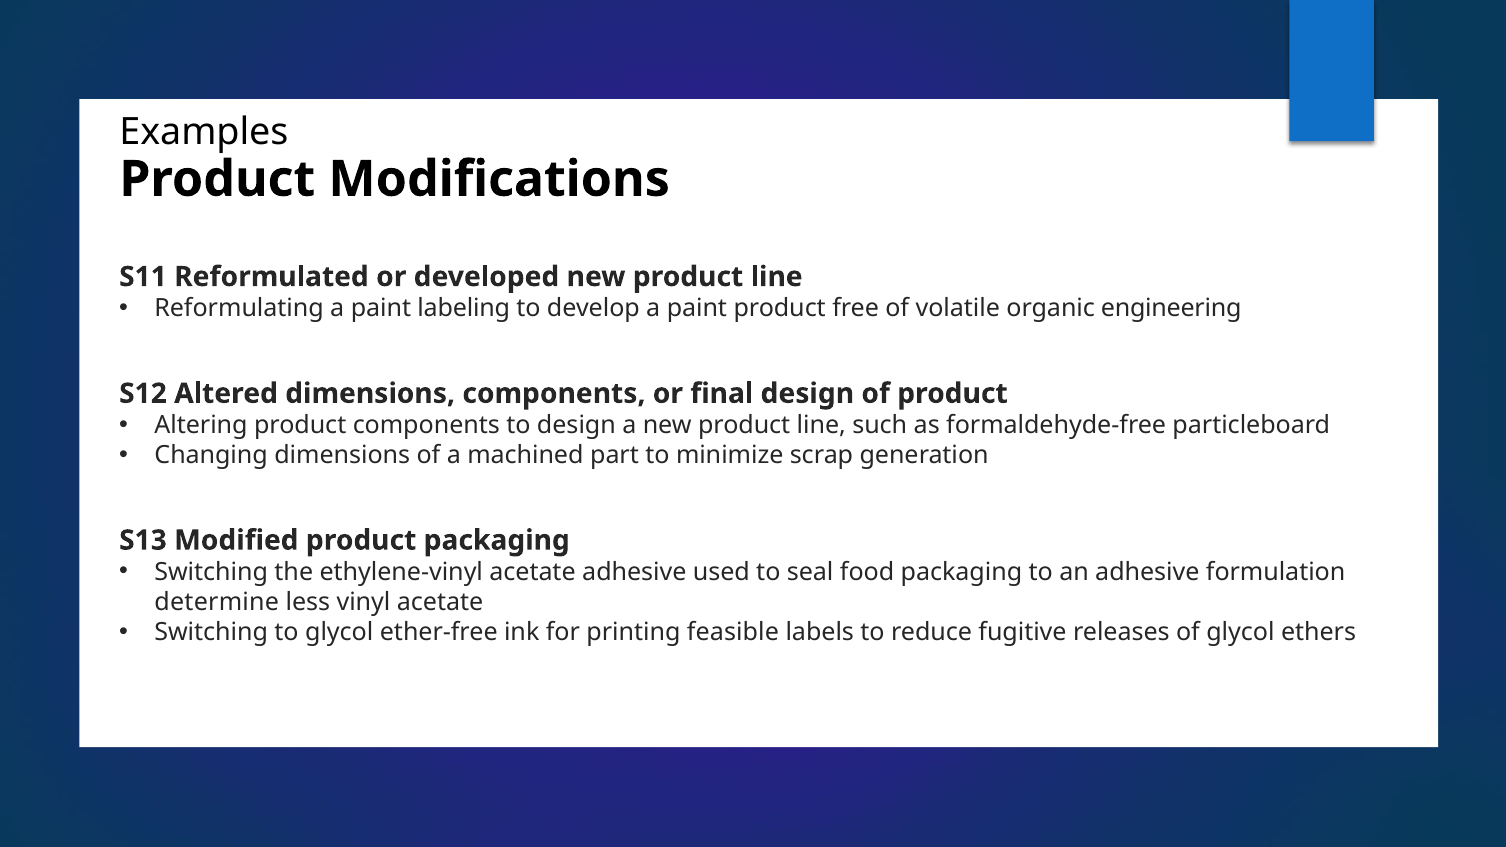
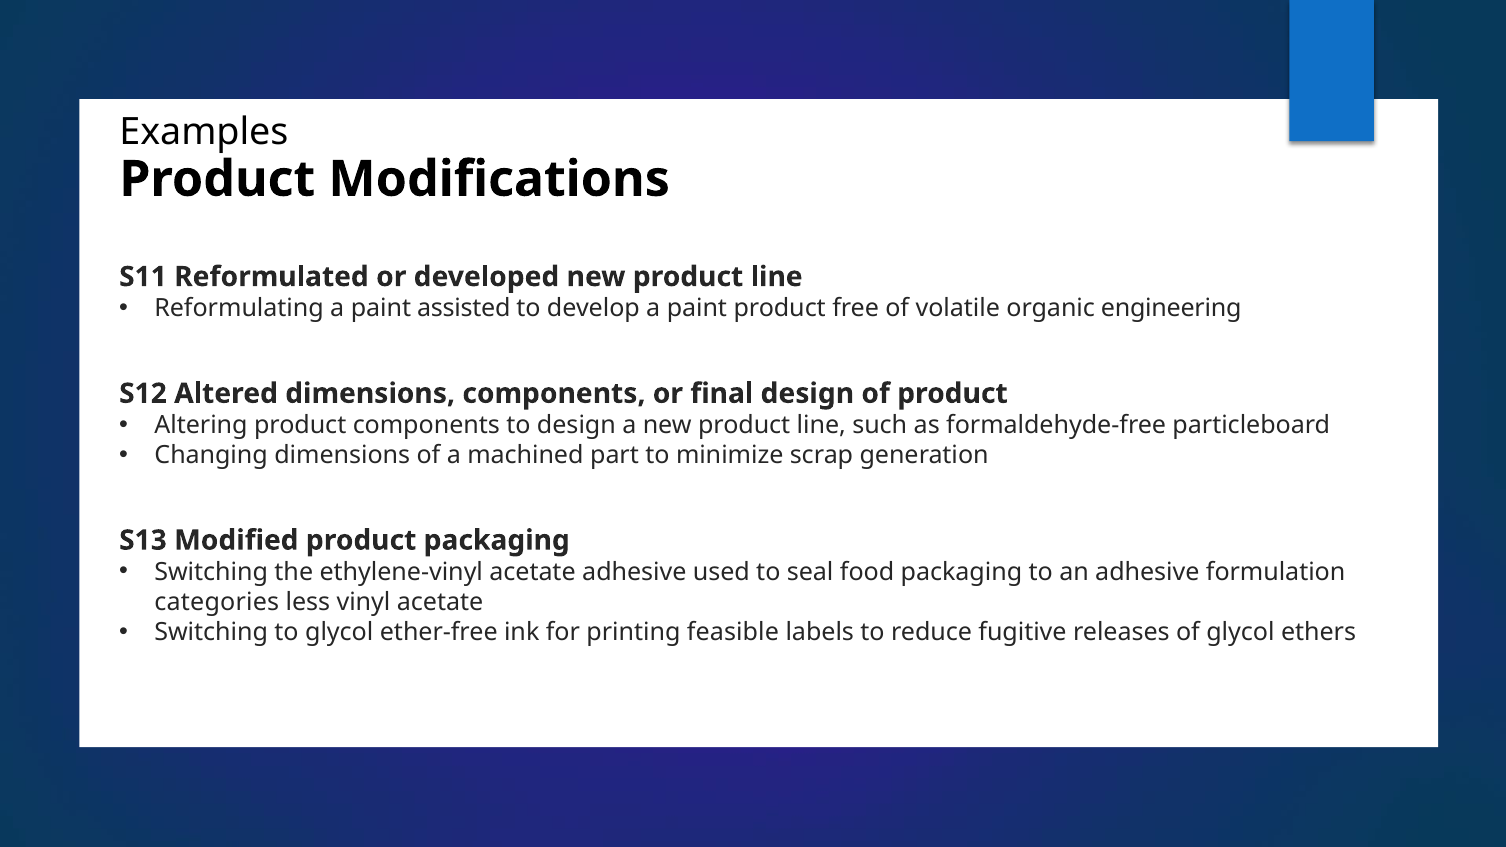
labeling: labeling -> assisted (464, 309)
determine: determine -> categories (217, 602)
